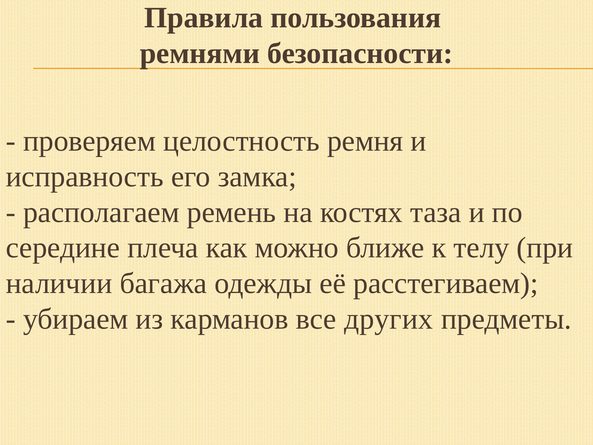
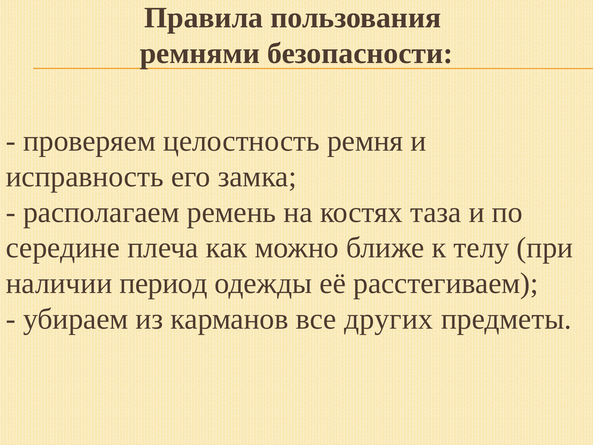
багажа: багажа -> период (164, 283)
